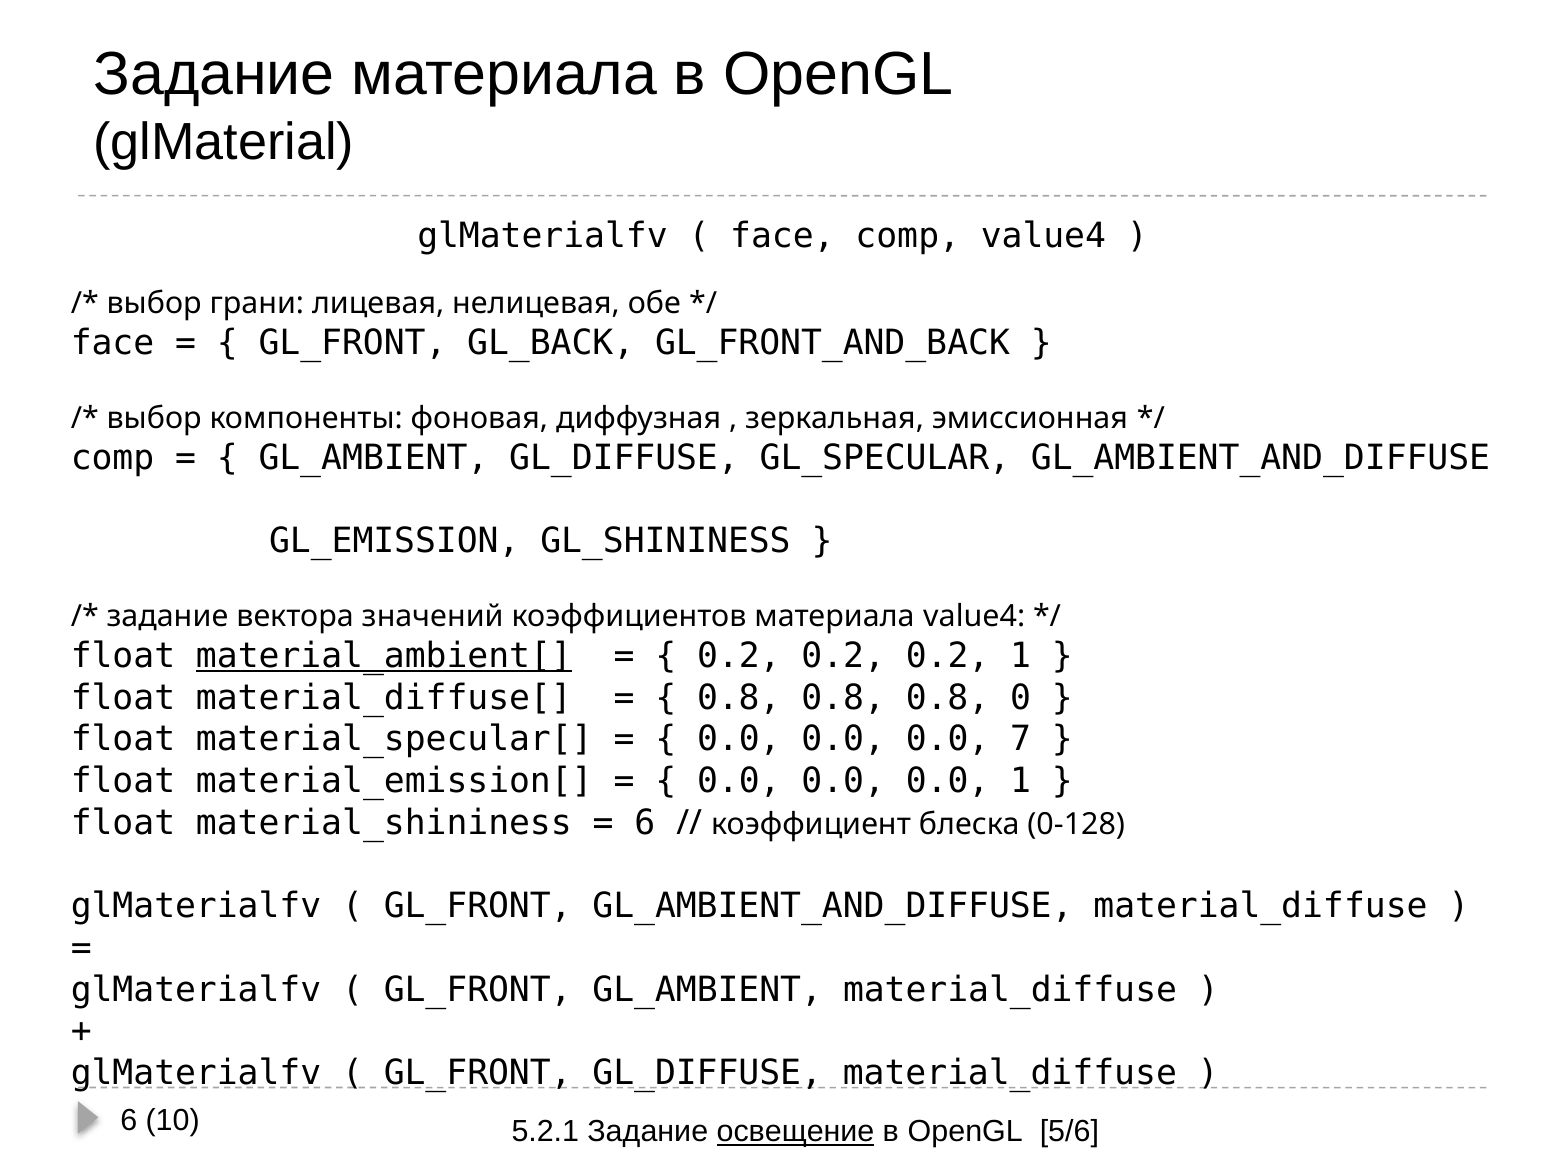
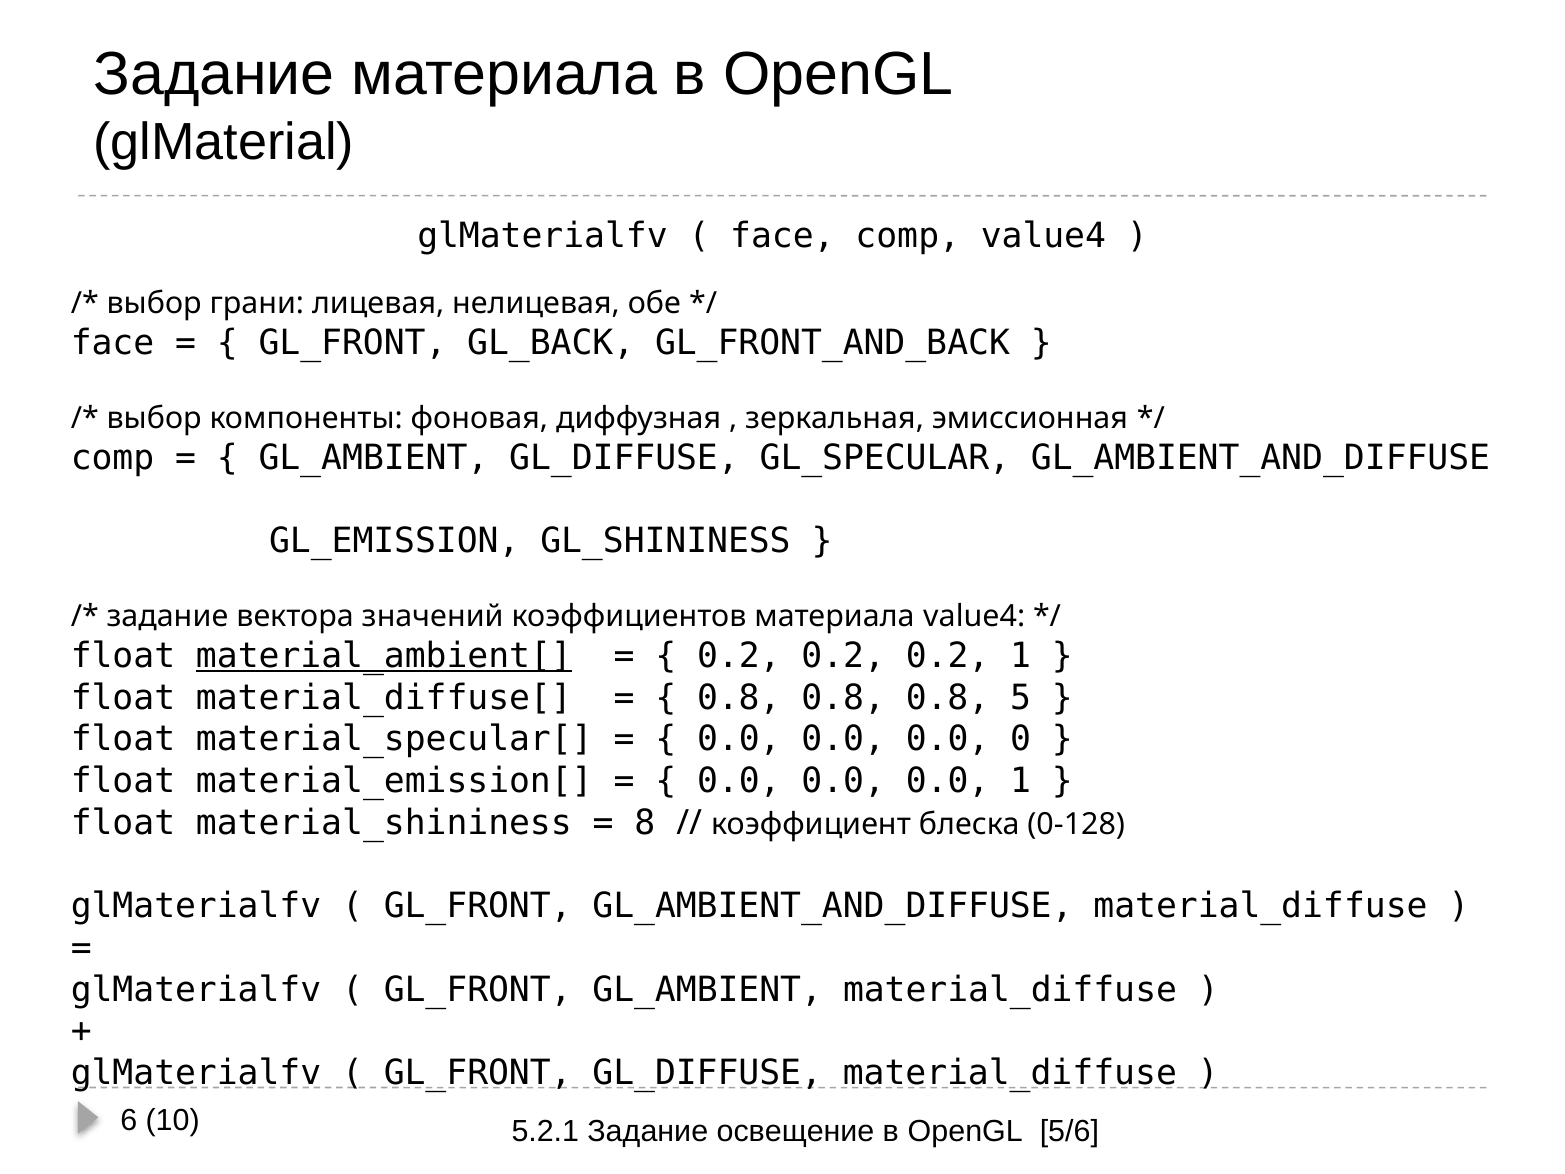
0: 0 -> 5 (1021, 697)
7: 7 -> 0 (1021, 739)
6: 6 -> 8 (645, 823)
освещение underline: present -> none (795, 1132)
